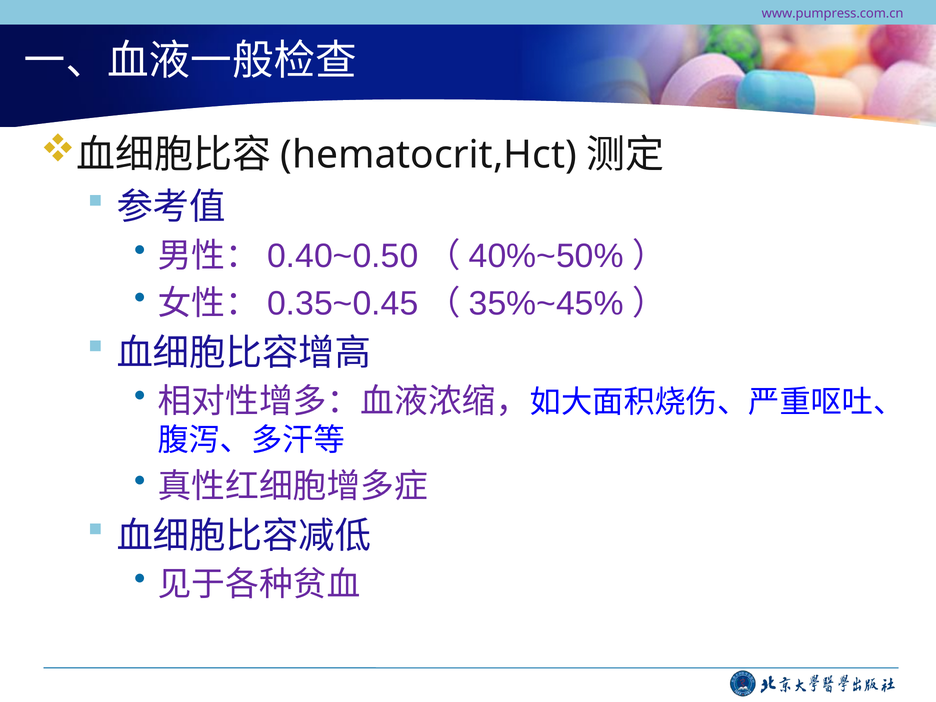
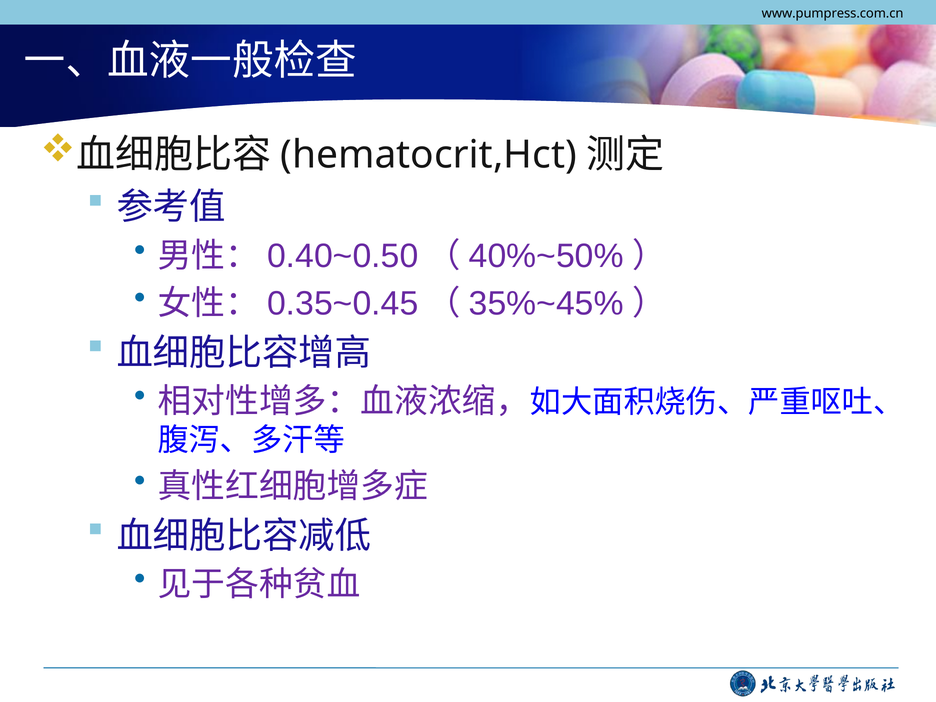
www.pumpress.com.cn colour: purple -> black (833, 13)
